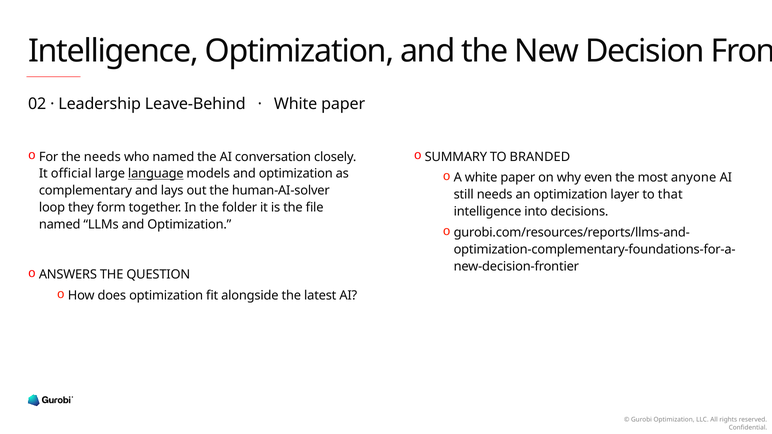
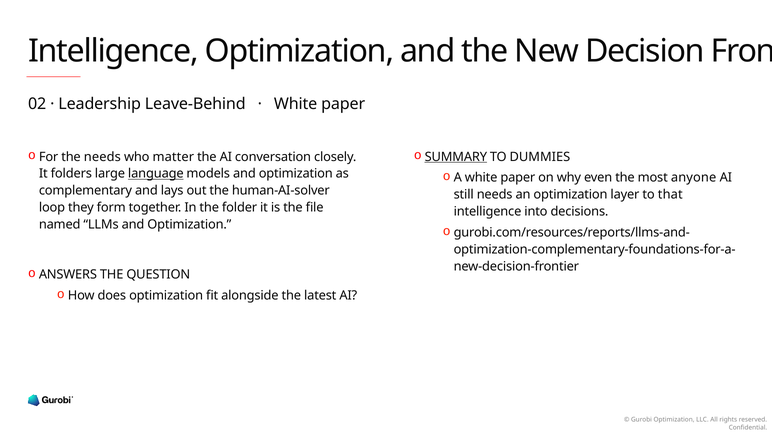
who named: named -> matter (173, 157)
SUMMARY underline: none -> present (456, 157)
BRANDED: BRANDED -> DUMMIES (540, 157)
official: official -> folders (71, 174)
